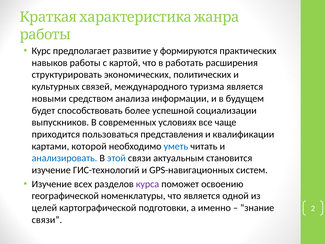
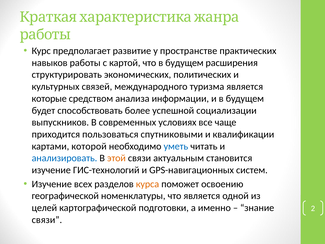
формируются: формируются -> пространстве (189, 51)
что в работать: работать -> будущем (184, 63)
новыми: новыми -> которые (49, 98)
представления: представления -> спутниковыми (172, 134)
этой colour: blue -> orange (116, 158)
курса colour: purple -> orange (148, 184)
